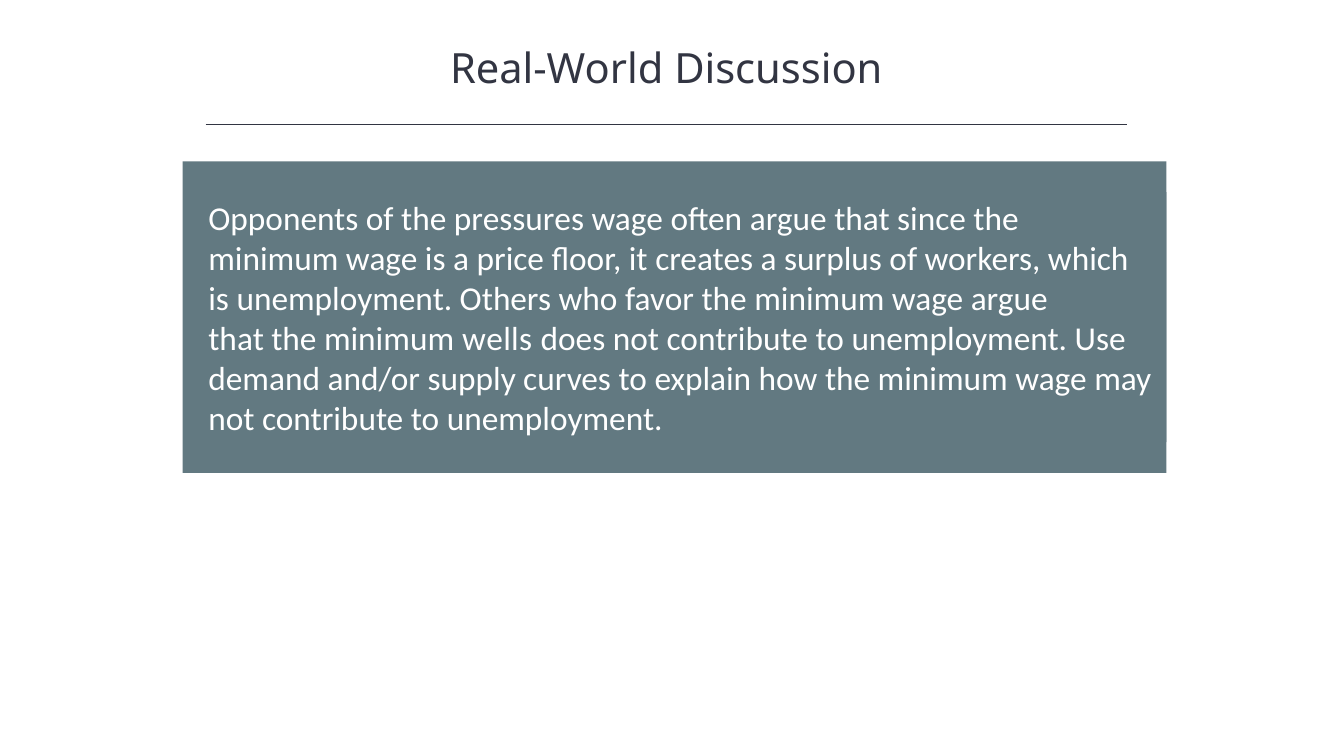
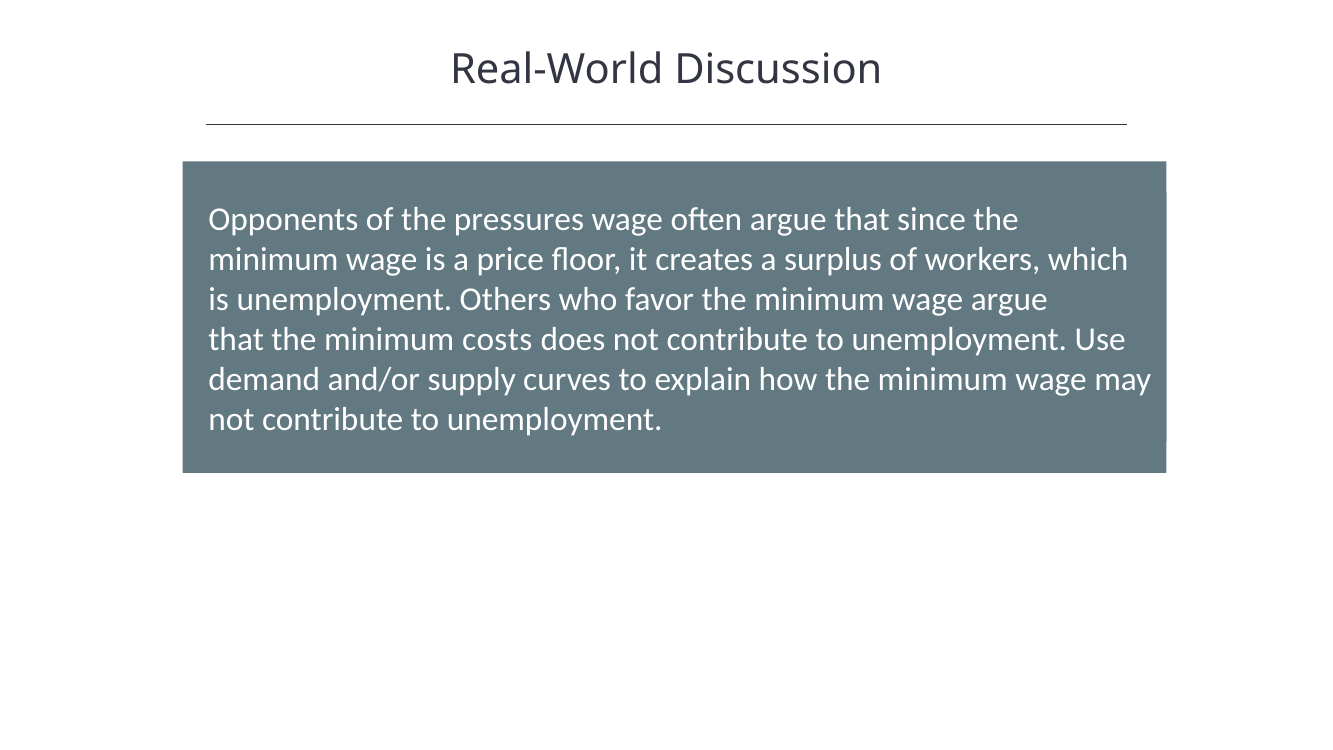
wells: wells -> costs (497, 339)
